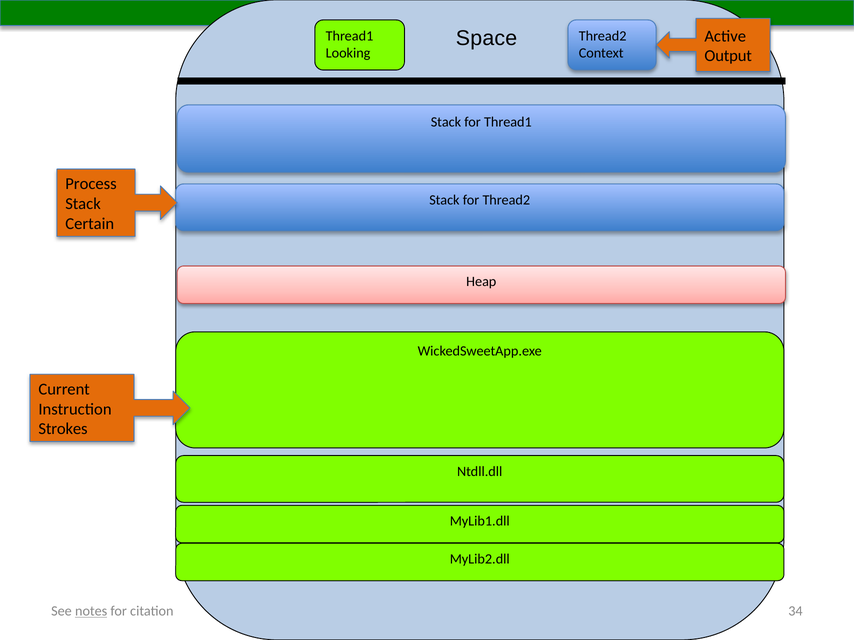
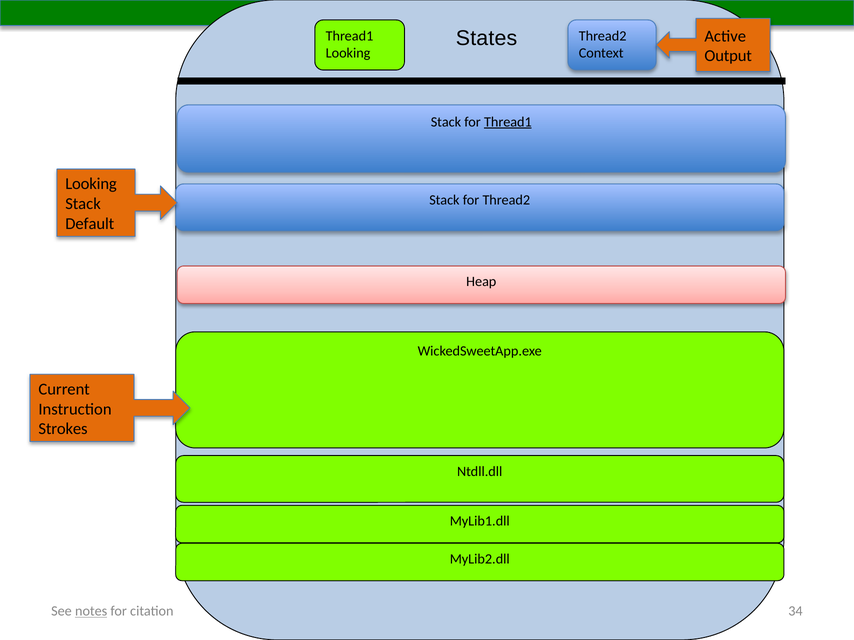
Space: Space -> States (487, 38)
Thread1 underline: none -> present (508, 122)
Process: Process -> Looking (91, 184)
Certain: Certain -> Default (90, 224)
